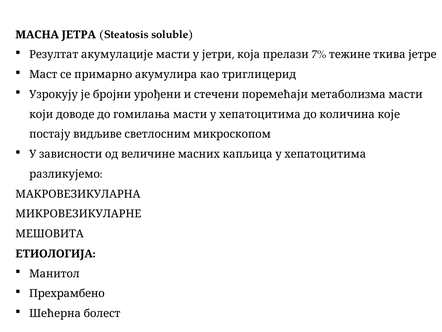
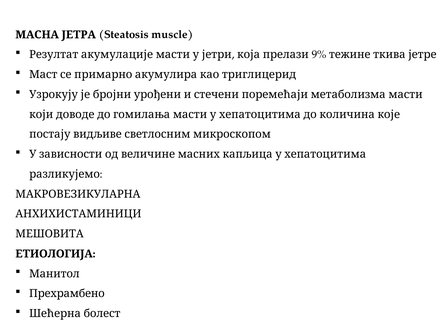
soluble: soluble -> muscle (172, 35)
7%: 7% -> 9% (319, 55)
МИКРОВЕЗИКУЛАРНЕ: МИКРОВЕЗИКУЛАРНЕ -> АНХИХИСТАМИНИЦИ (78, 214)
